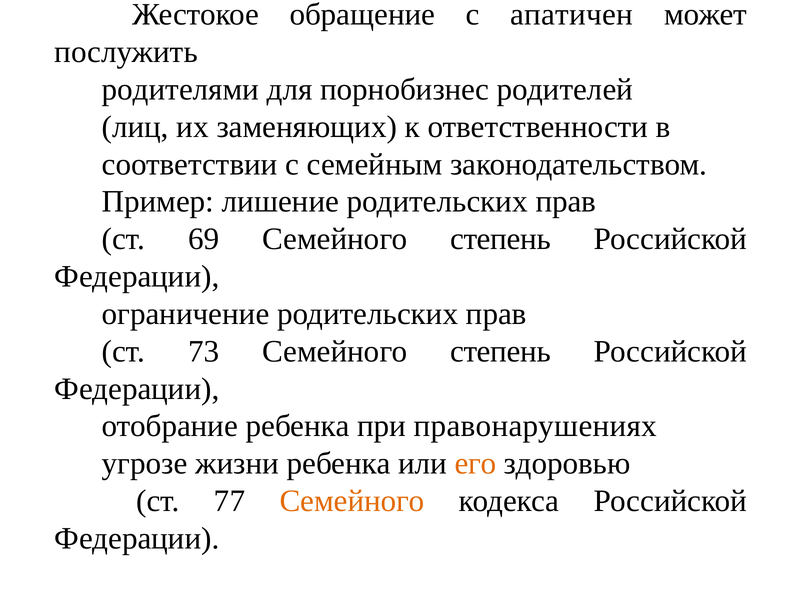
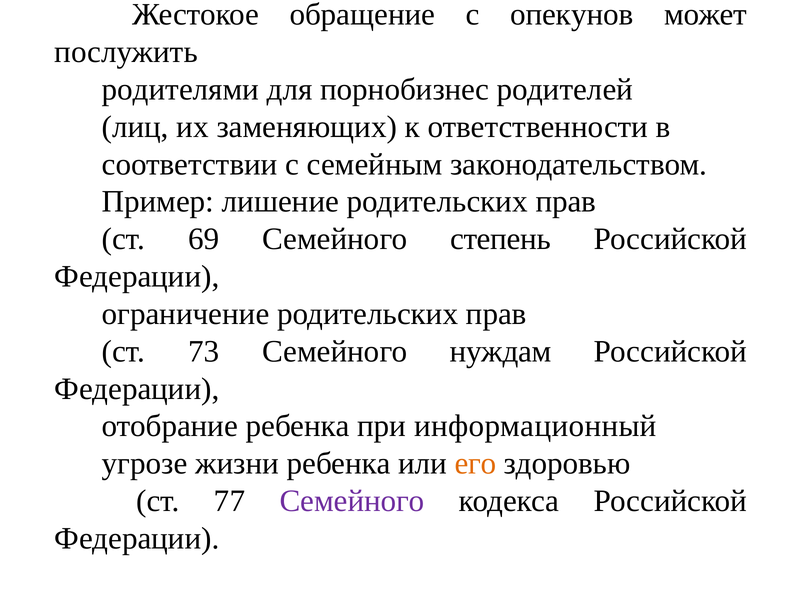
апатичен: апатичен -> опекунов (572, 15)
73 Семейного степень: степень -> нуждам (501, 352)
правонарушениях: правонарушениях -> информационный (535, 427)
Семейного colour: orange -> purple (352, 501)
